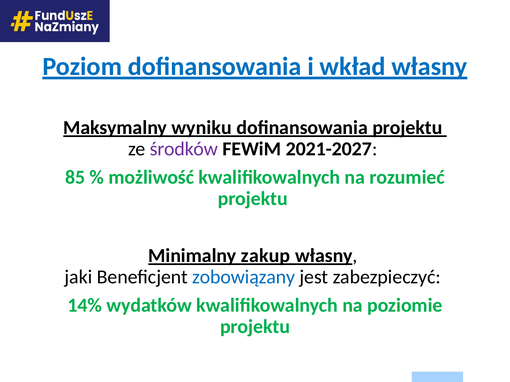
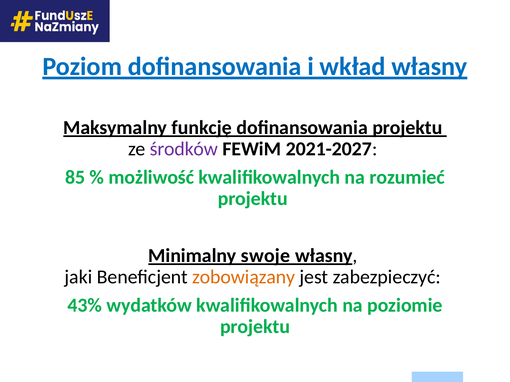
wyniku: wyniku -> funkcję (202, 128)
zakup: zakup -> swoje (266, 256)
zobowiązany colour: blue -> orange (244, 277)
14%: 14% -> 43% (85, 306)
